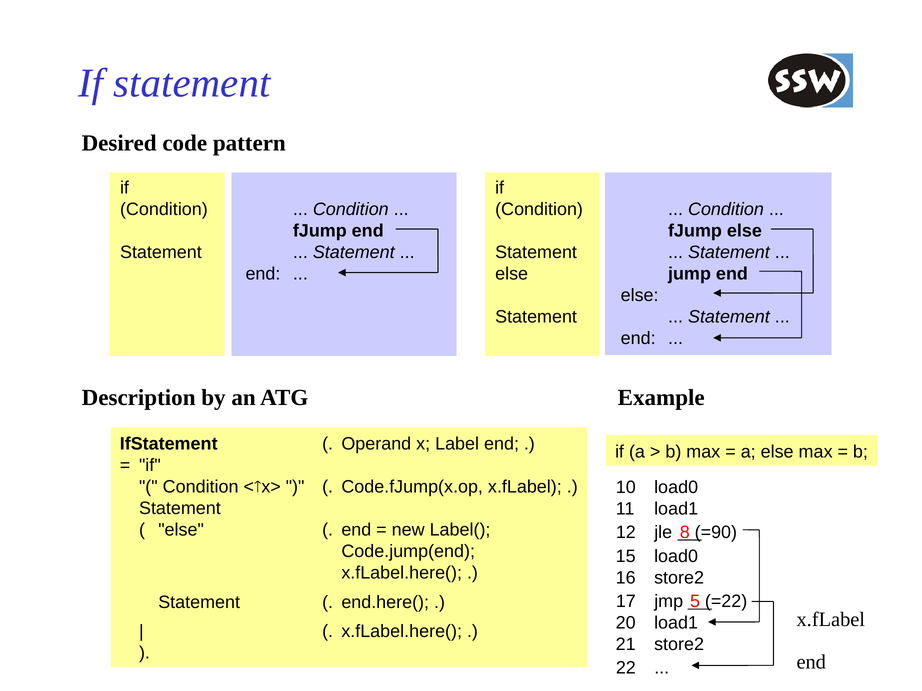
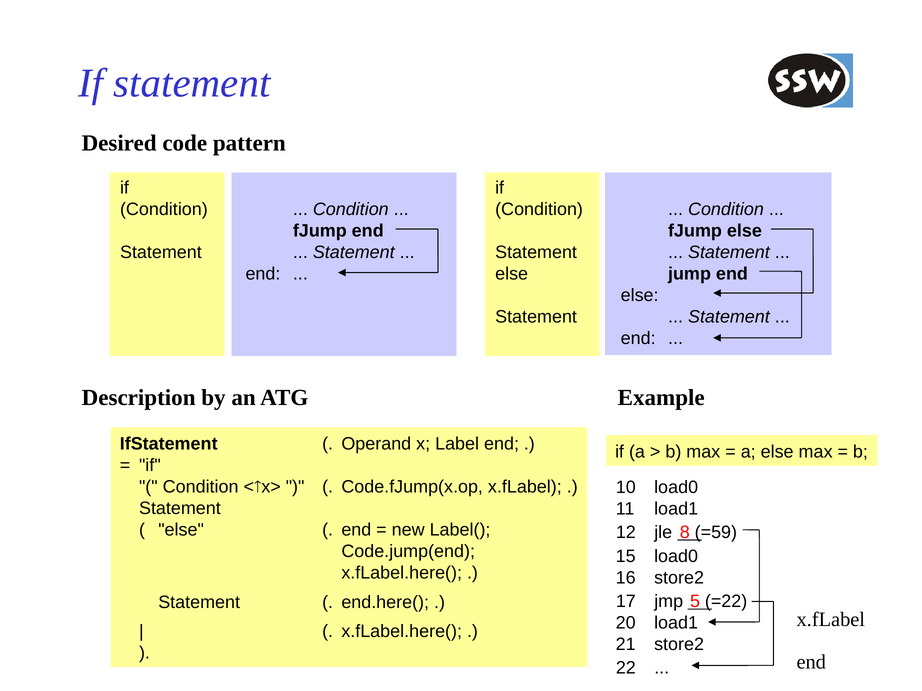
=90: =90 -> =59 (716, 533)
